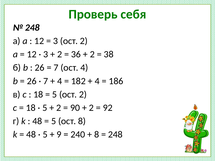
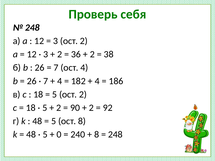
9: 9 -> 0 (59, 135)
